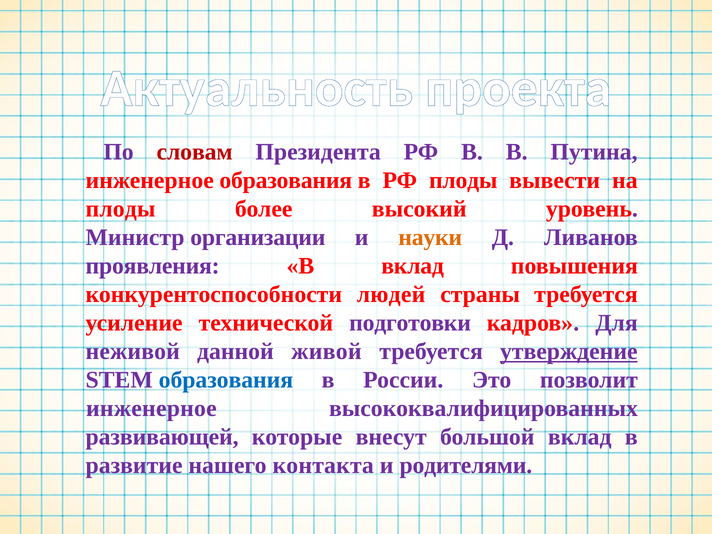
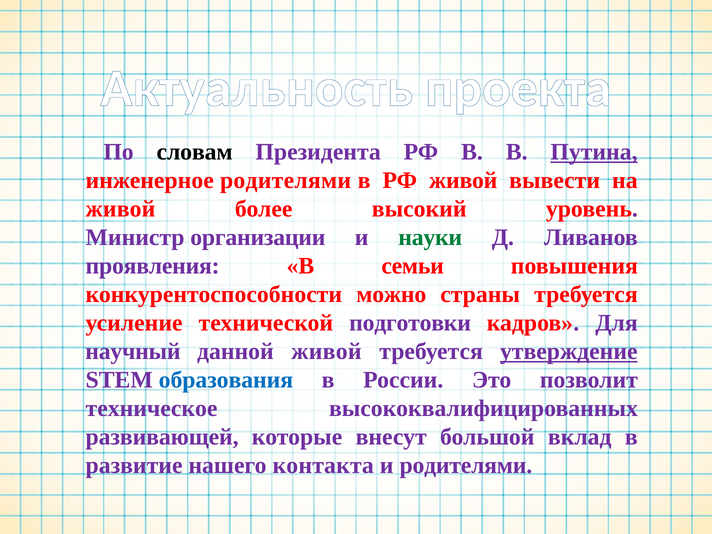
словам colour: red -> black (195, 152)
Путина underline: none -> present (594, 152)
инженерное образования: образования -> родителями (286, 181)
РФ плоды: плоды -> живой (463, 181)
плоды: плоды -> живой (121, 209)
науки colour: orange -> green (430, 237)
В вклад: вклад -> семьи (413, 266)
людей: людей -> можно (391, 294)
неживой: неживой -> научный (133, 351)
инженерное: инженерное -> техническое (152, 408)
